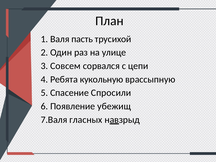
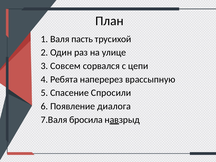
кукольную: кукольную -> наперерез (101, 79)
убежищ: убежищ -> диалога (114, 106)
гласных: гласных -> бросила (86, 120)
